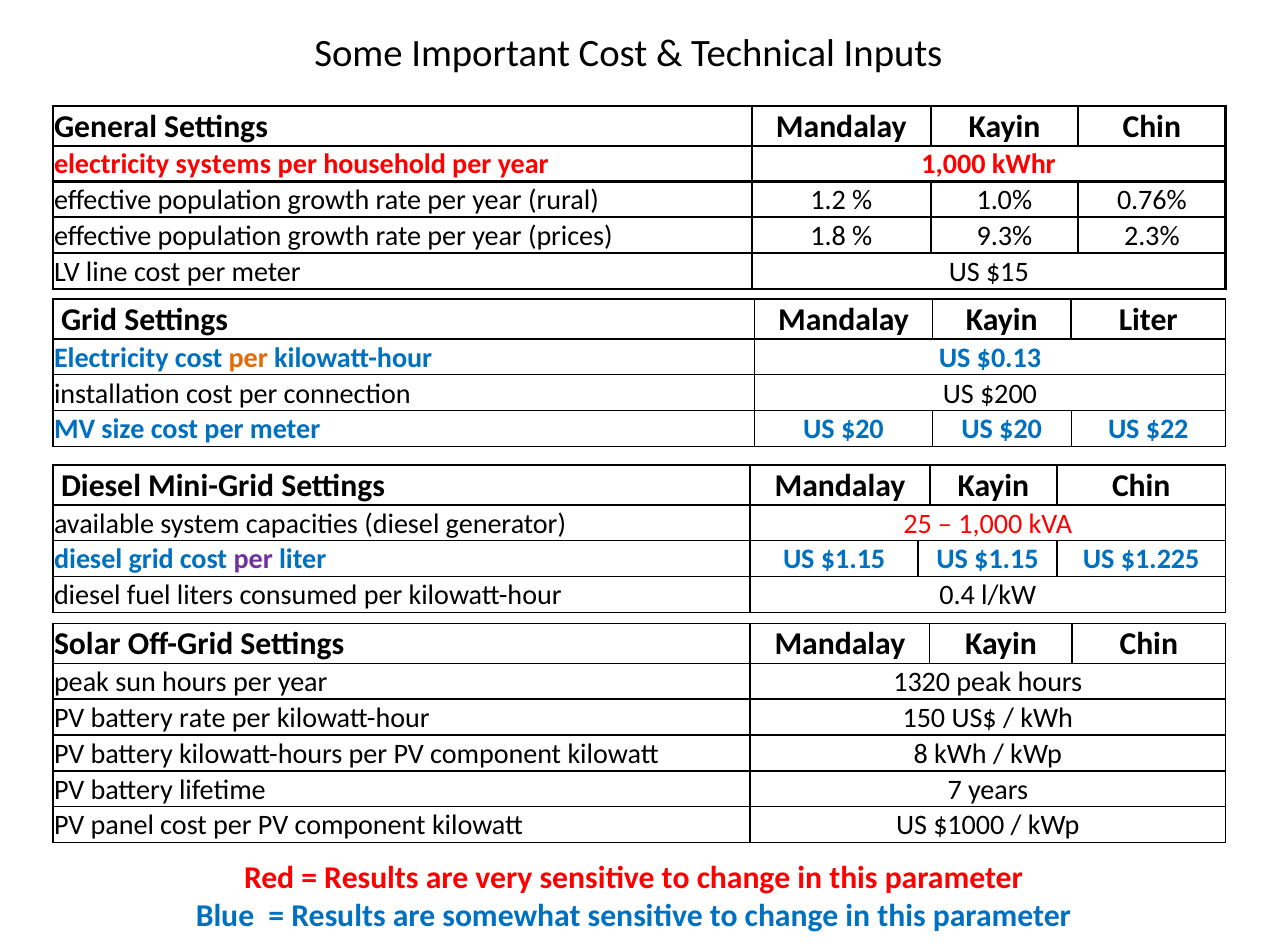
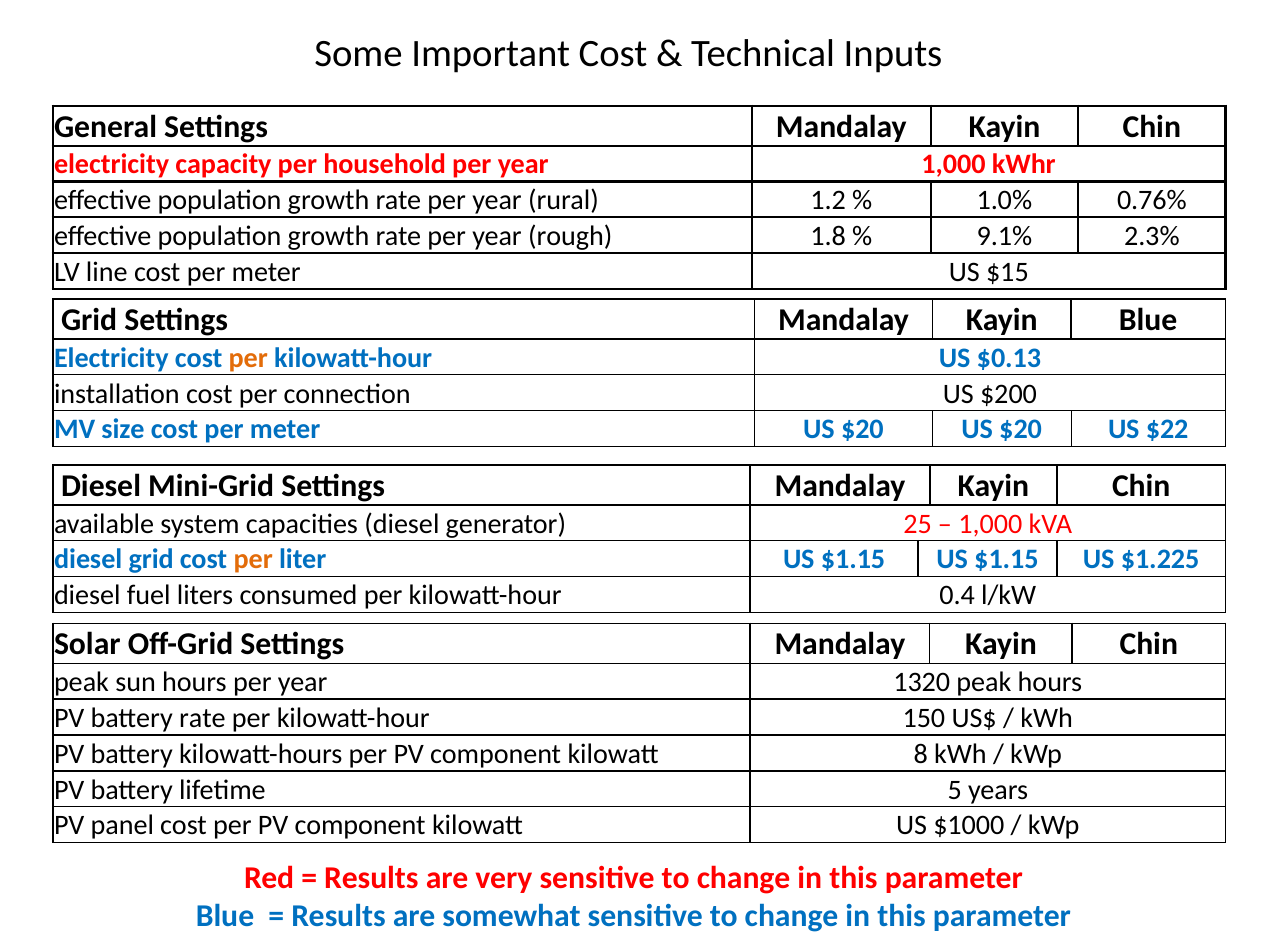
systems: systems -> capacity (223, 165)
prices: prices -> rough (570, 236)
9.3%: 9.3% -> 9.1% (1004, 236)
Kayin Liter: Liter -> Blue (1148, 320)
per colour: purple -> orange (253, 560)
7: 7 -> 5 (955, 790)
